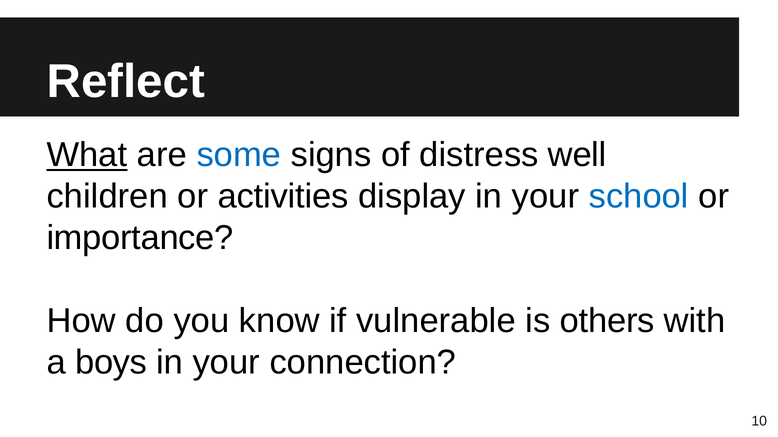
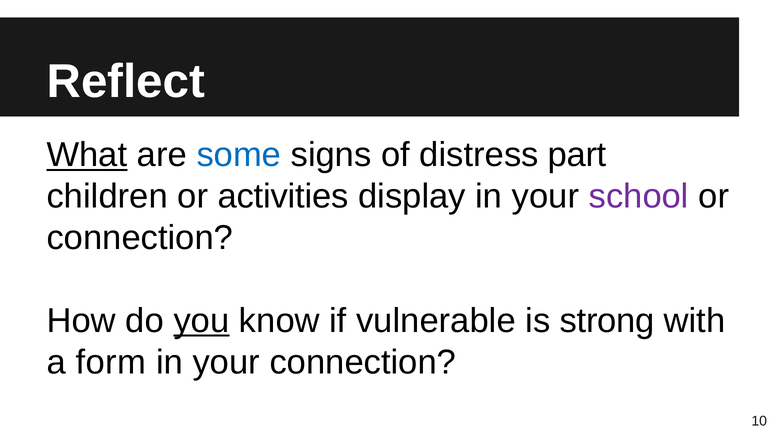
well: well -> part (577, 155)
school colour: blue -> purple (639, 197)
importance: importance -> connection (140, 238)
you underline: none -> present (201, 321)
others: others -> strong (607, 321)
boys: boys -> form (111, 363)
